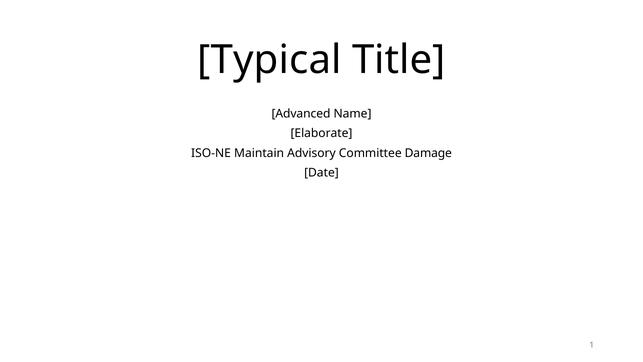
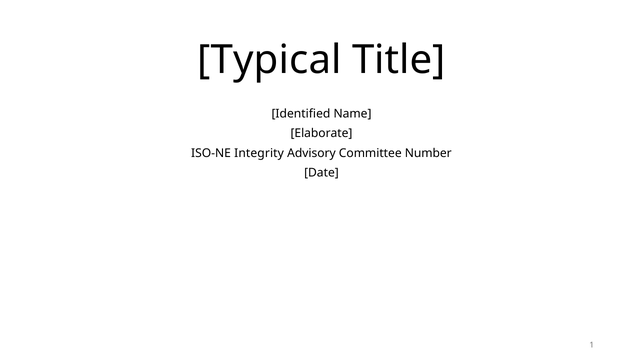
Advanced: Advanced -> Identified (301, 113)
Maintain: Maintain -> Integrity (259, 153)
Damage: Damage -> Number (428, 153)
